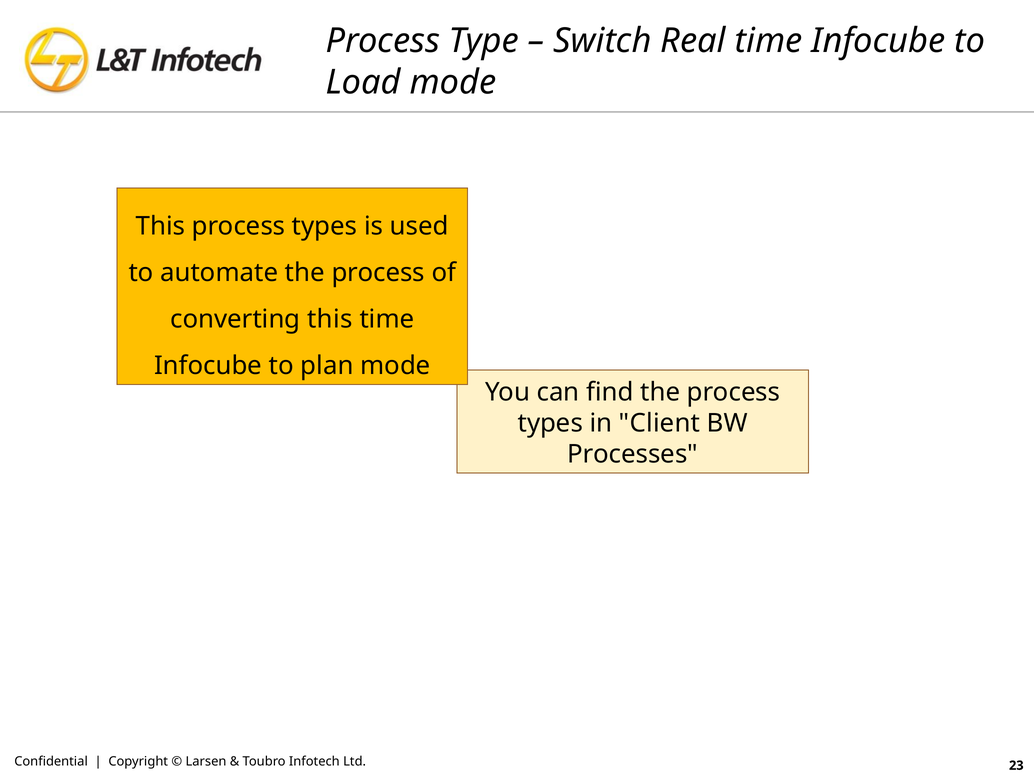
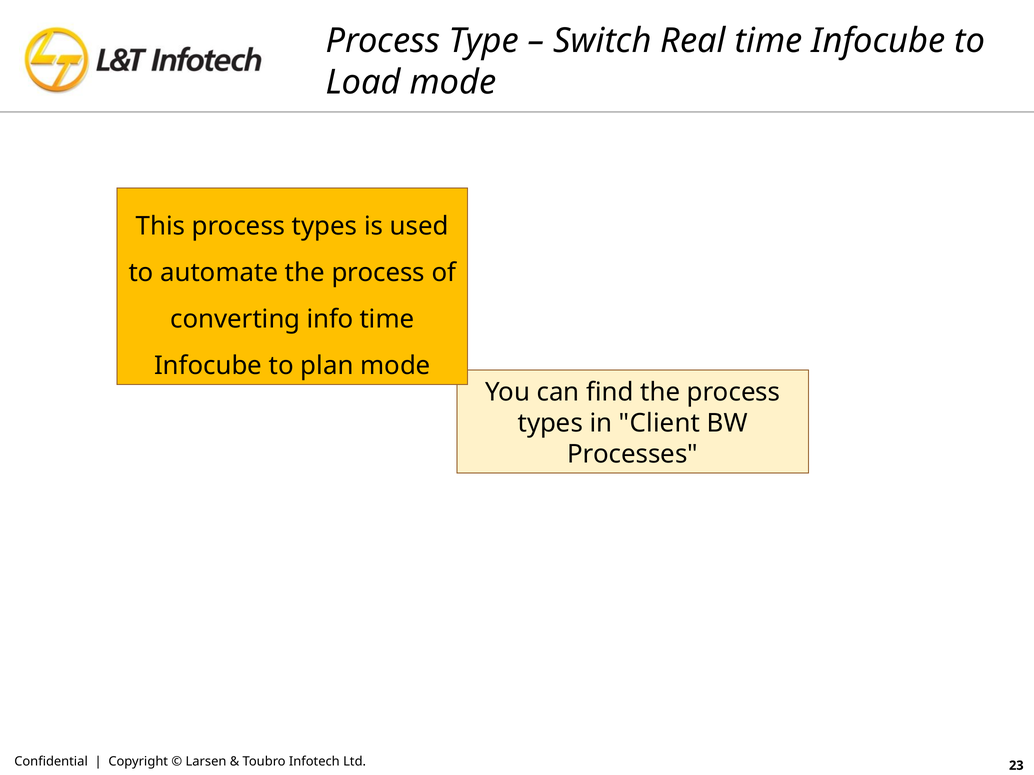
converting this: this -> info (330, 319)
